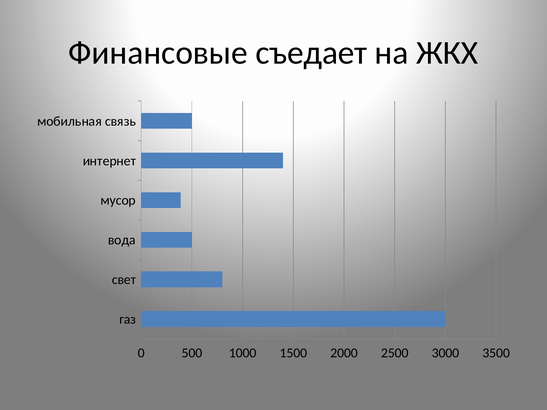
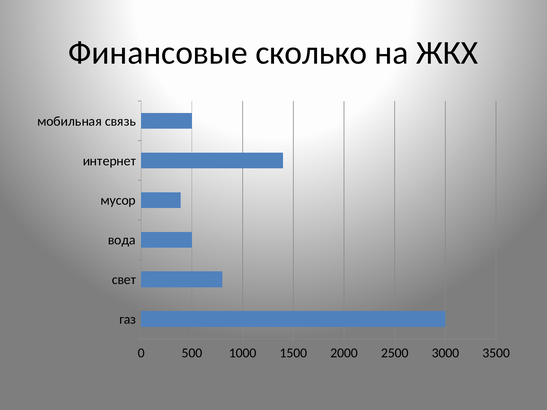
съедает: съедает -> сколько (311, 53)
